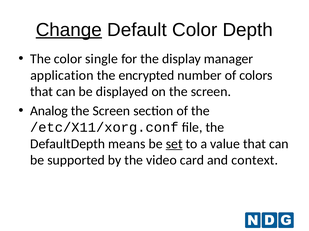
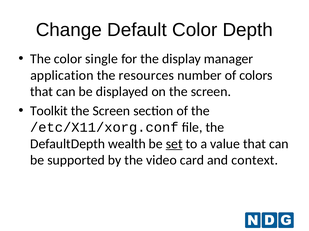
Change underline: present -> none (69, 30)
encrypted: encrypted -> resources (146, 76)
Analog: Analog -> Toolkit (49, 111)
means: means -> wealth (127, 144)
